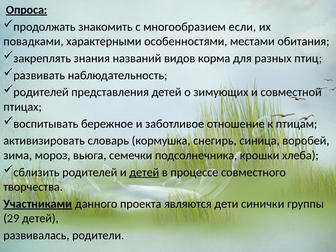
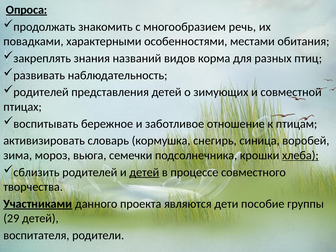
если: если -> речь (242, 27)
хлеба underline: none -> present (300, 155)
синички: синички -> пособие (263, 204)
развивалась: развивалась -> воспитателя (36, 235)
